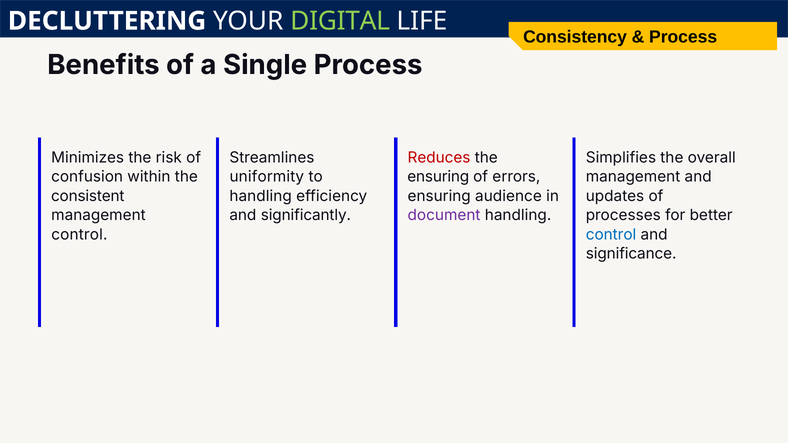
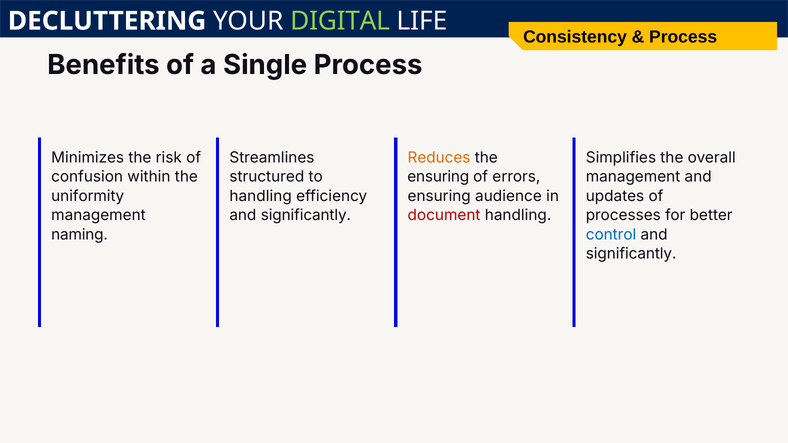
Reduces colour: red -> orange (439, 158)
uniformity: uniformity -> structured (267, 177)
consistent: consistent -> uniformity (88, 196)
document colour: purple -> red (444, 215)
control: control -> naming (80, 235)
significance: significance -> significantly (631, 254)
